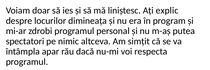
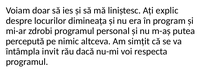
spectatori: spectatori -> percepută (25, 41)
apar: apar -> invit (51, 51)
